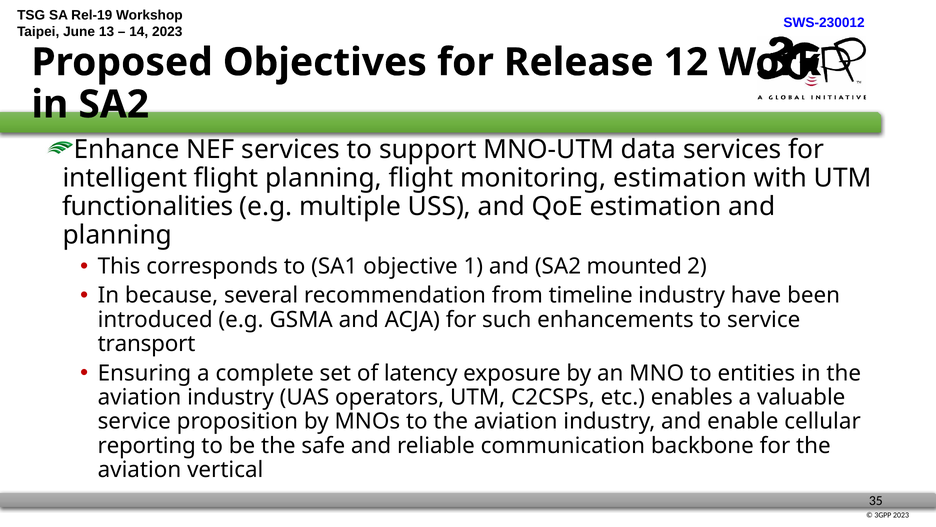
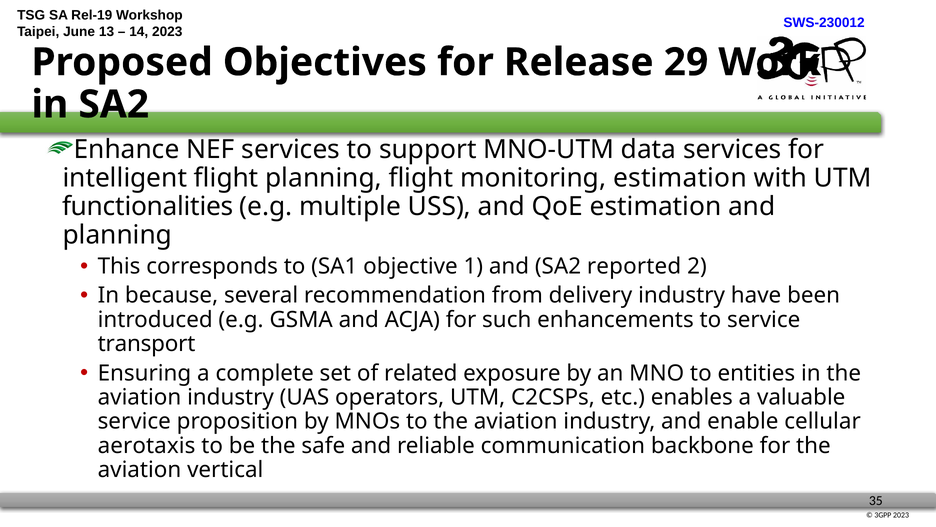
12: 12 -> 29 (686, 62)
mounted: mounted -> reported (634, 266)
timeline: timeline -> delivery (590, 295)
latency: latency -> related (421, 373)
reporting: reporting -> aerotaxis (147, 445)
